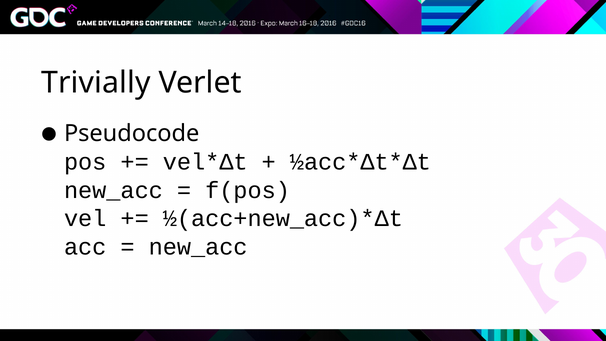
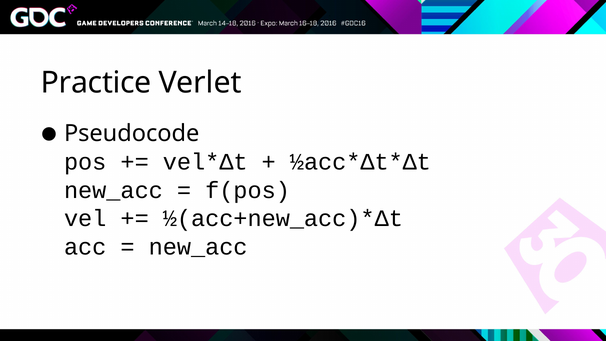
Trivially: Trivially -> Practice (96, 83)
